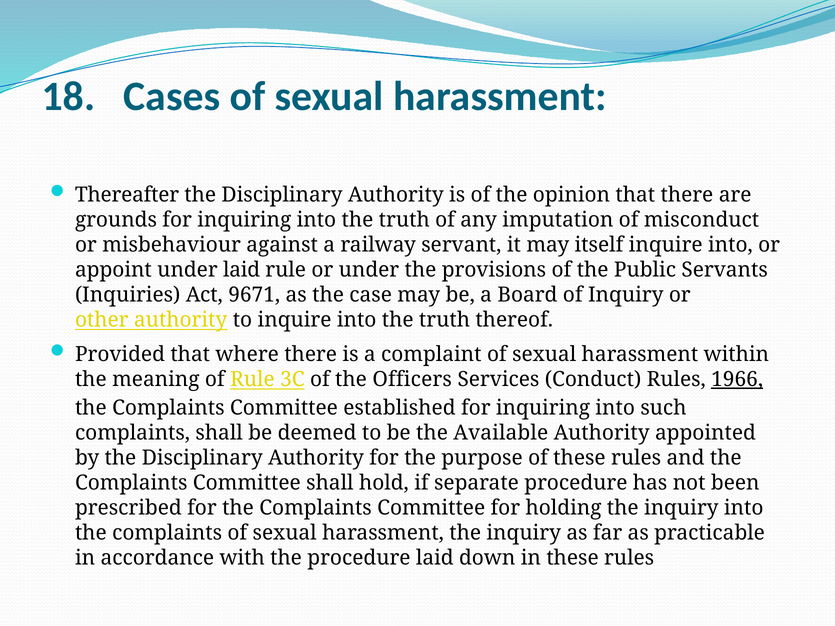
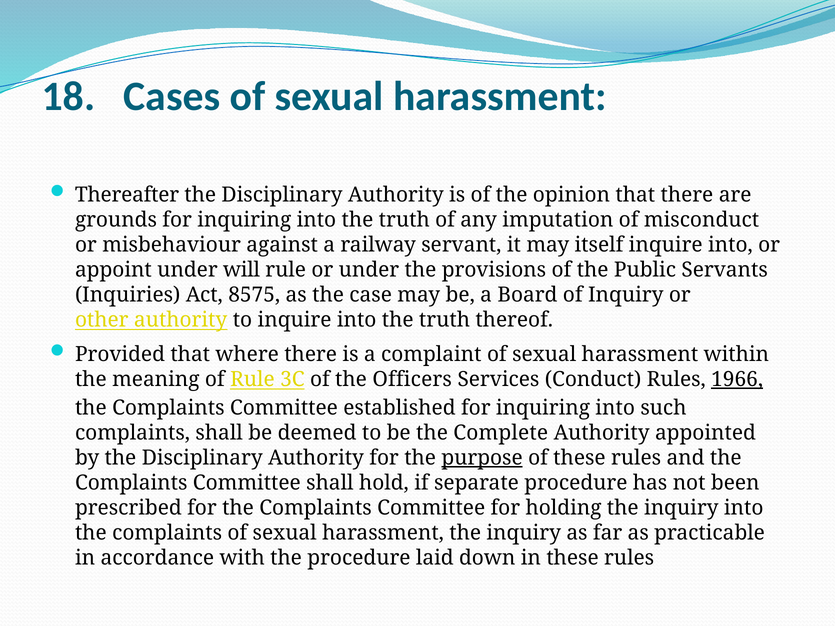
under laid: laid -> will (242, 270)
9671: 9671 -> 8575 (254, 295)
Available: Available -> Complete (501, 433)
purpose underline: none -> present (482, 458)
